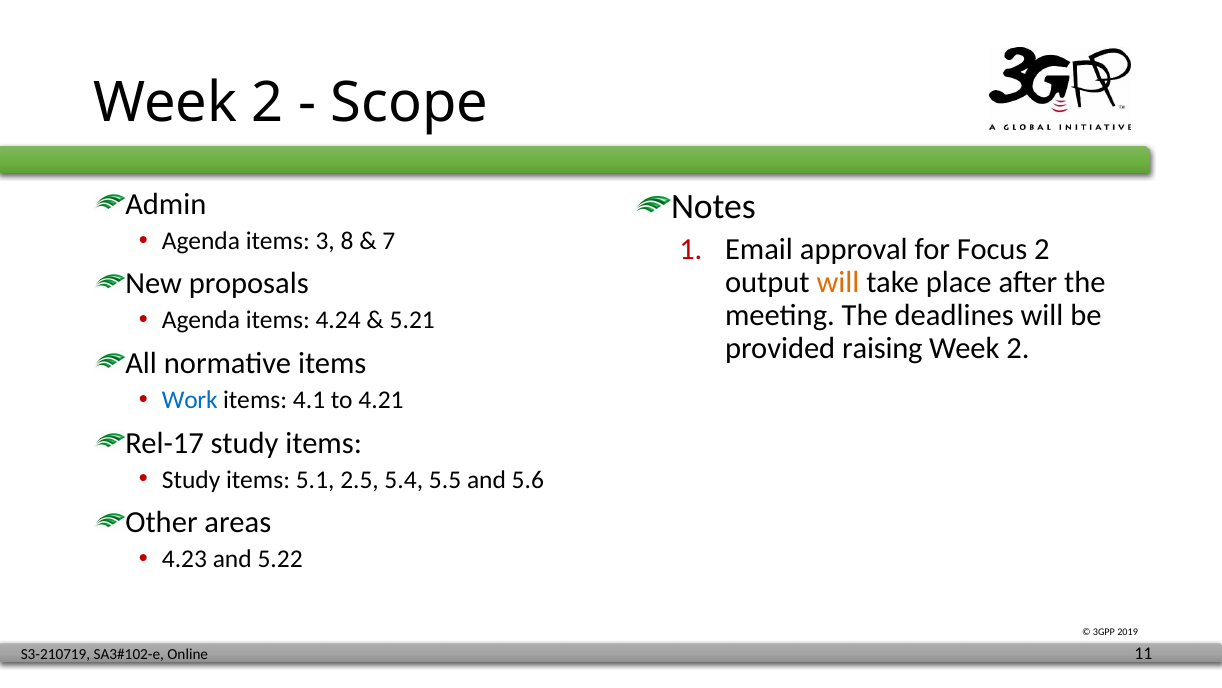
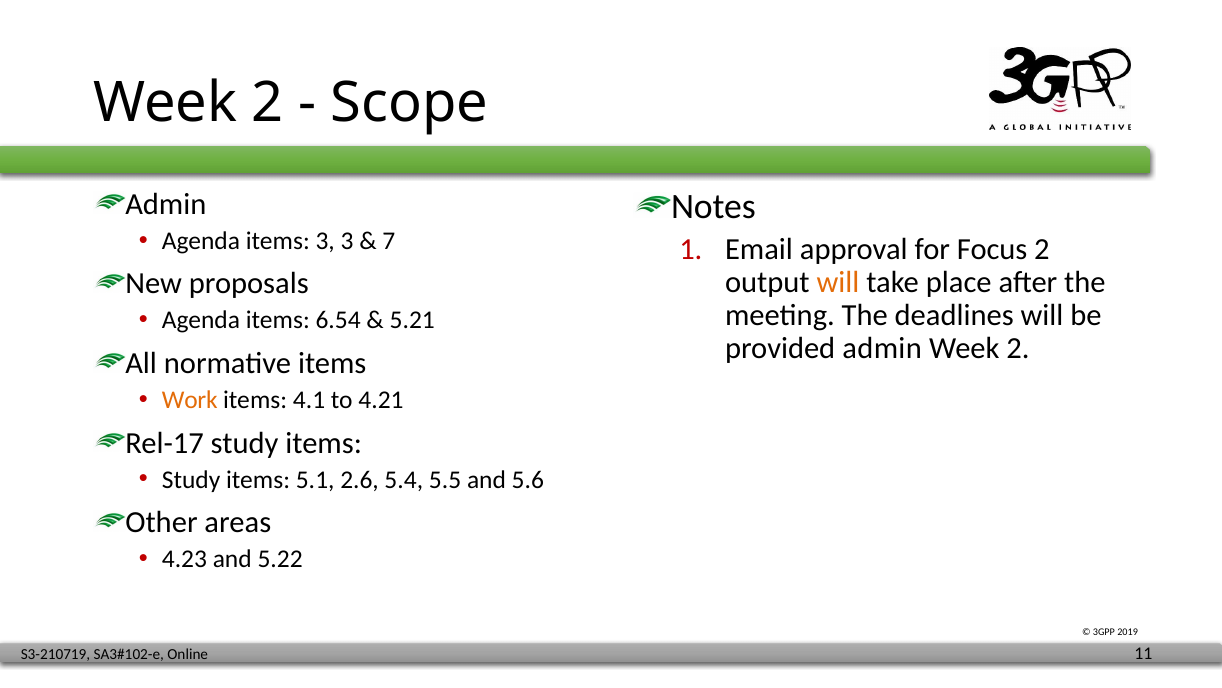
3 8: 8 -> 3 (347, 240)
4.24: 4.24 -> 6.54 (338, 320)
provided raising: raising -> admin (882, 348)
Work colour: blue -> orange (190, 400)
2.5: 2.5 -> 2.6 (360, 479)
